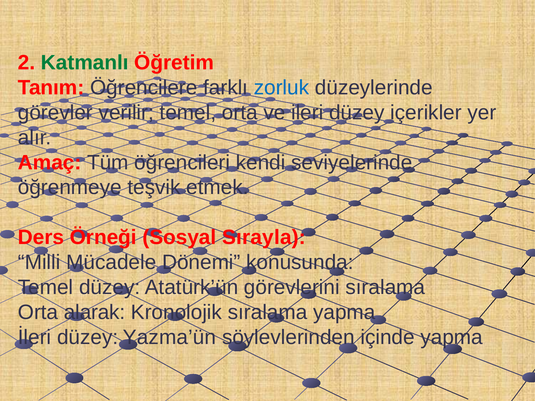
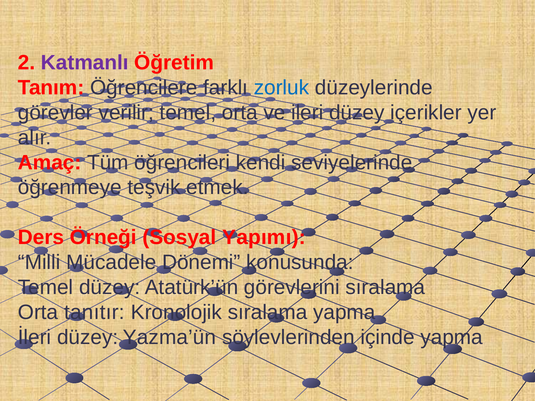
Katmanlı colour: green -> purple (85, 63)
Sırayla: Sırayla -> Yapımı (264, 238)
alarak: alarak -> tanıtır (94, 312)
